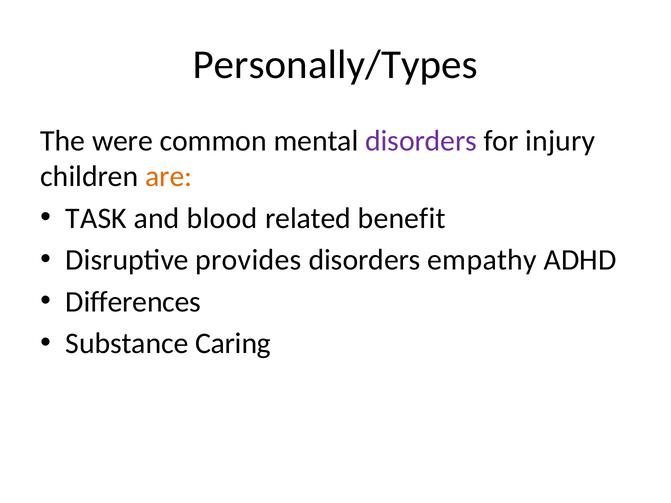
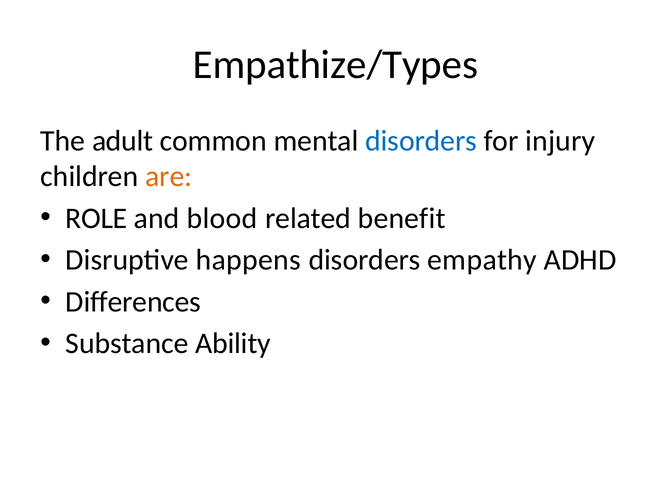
Personally/Types: Personally/Types -> Empathize/Types (335, 65)
were: were -> adult (123, 141)
disorders colour: purple -> blue (421, 141)
TASK: TASK -> ROLE (96, 218)
provides: provides -> happens (248, 260)
Caring: Caring -> Ability (233, 344)
